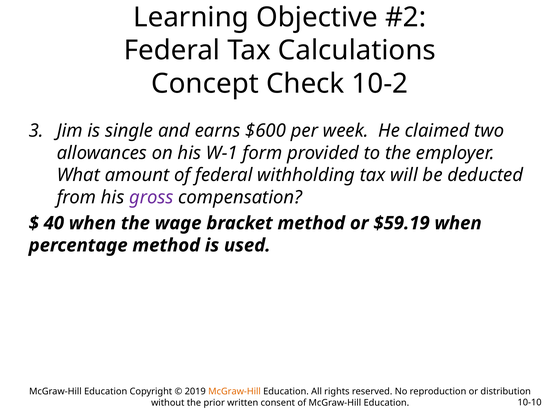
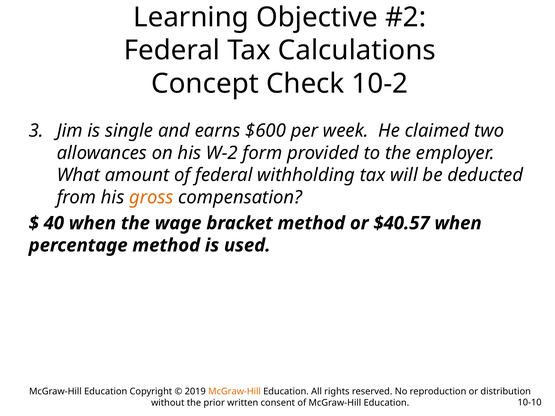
W-1: W-1 -> W-2 (222, 153)
gross colour: purple -> orange (151, 197)
$59.19: $59.19 -> $40.57 (402, 223)
